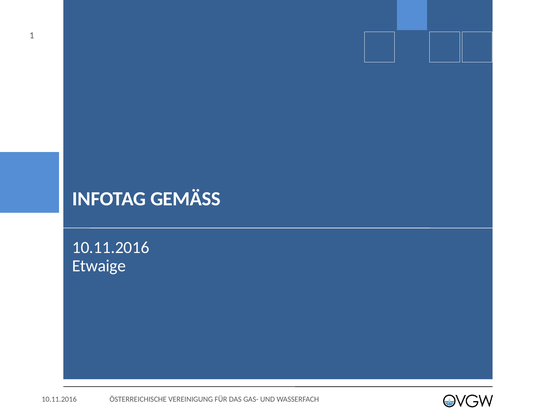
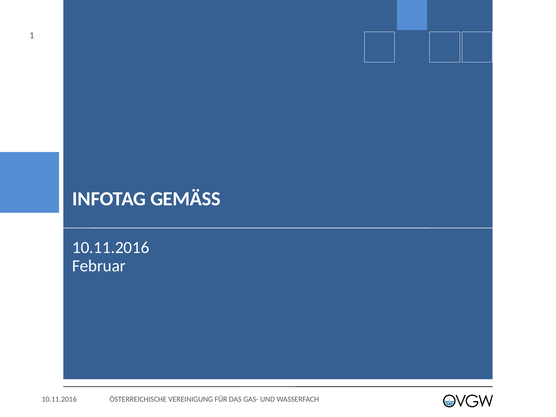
Etwaige: Etwaige -> Februar (99, 266)
